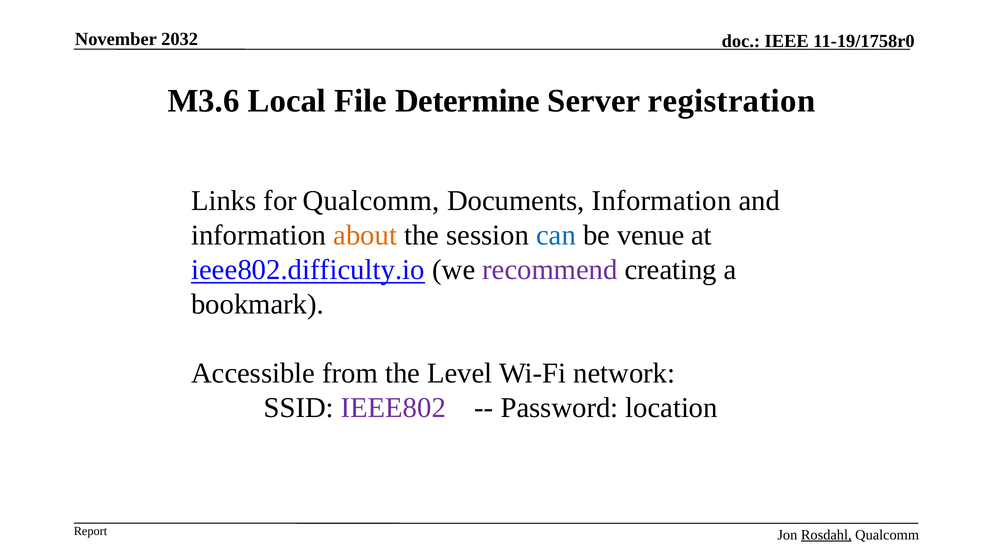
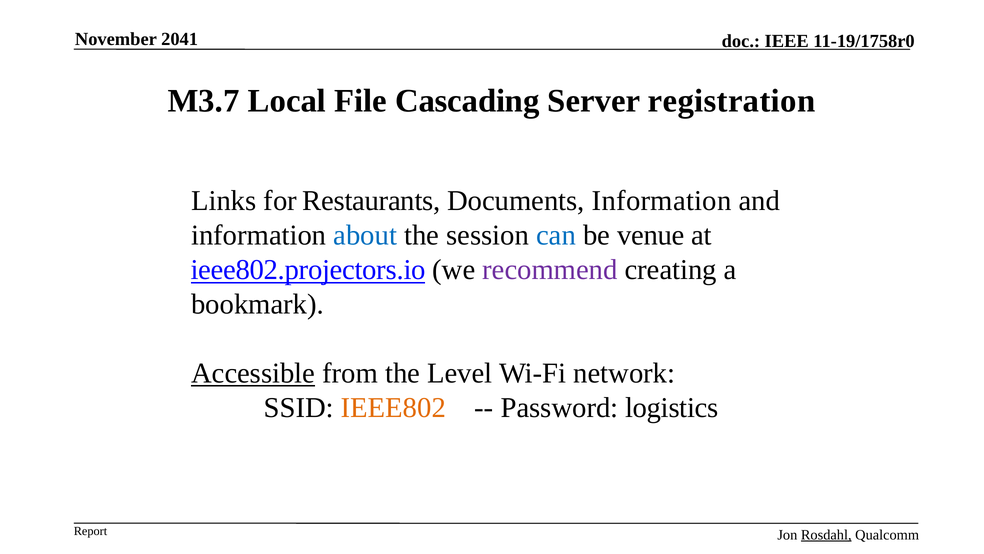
2032: 2032 -> 2041 (180, 39)
M3.6: M3.6 -> M3.7 (204, 101)
Determine: Determine -> Cascading (467, 101)
for Qualcomm: Qualcomm -> Restaurants (371, 201)
about colour: orange -> blue (365, 235)
ieee802.difficulty.io: ieee802.difficulty.io -> ieee802.projectors.io (308, 270)
Accessible underline: none -> present (253, 373)
IEEE802 colour: purple -> orange (393, 408)
location: location -> logistics (672, 408)
